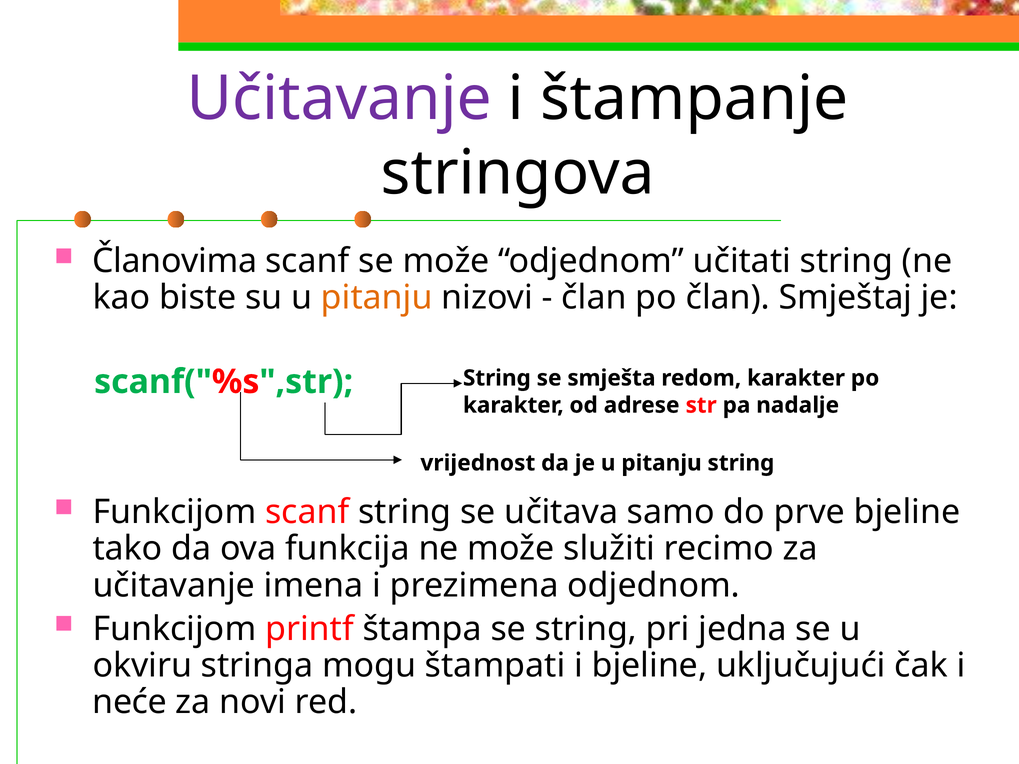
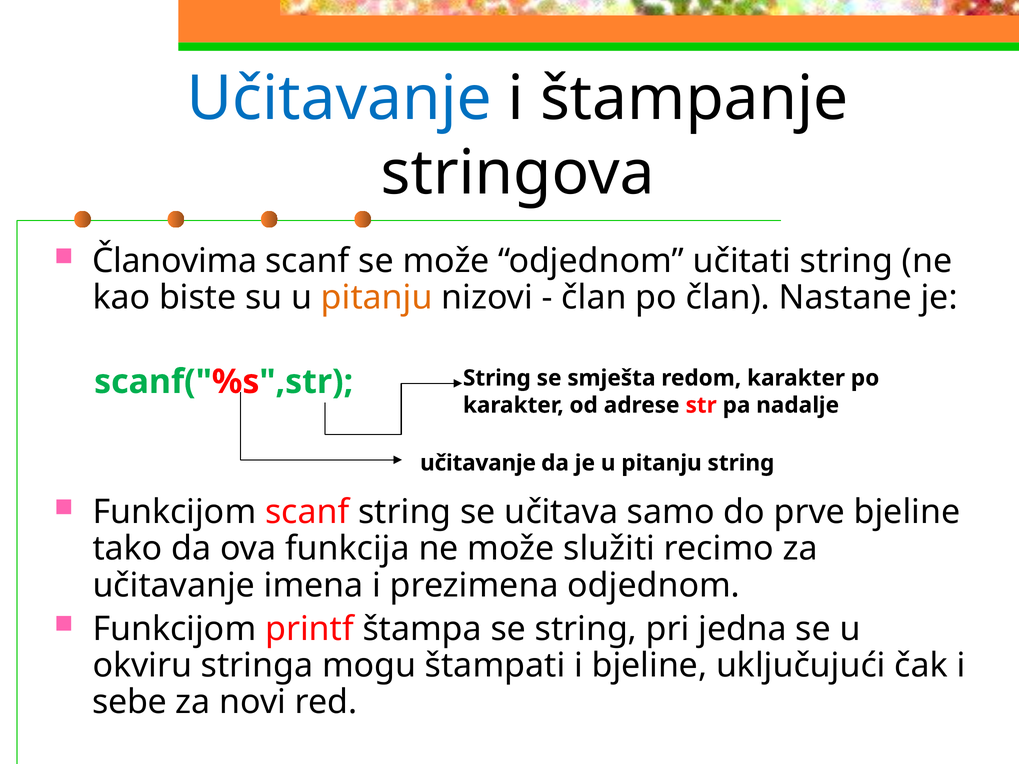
Učitavanje colour: purple -> blue (339, 99)
Smještaj: Smještaj -> Nastane (845, 298)
vrijednost: vrijednost -> učitavanje (478, 463)
neće: neće -> sebe (130, 702)
